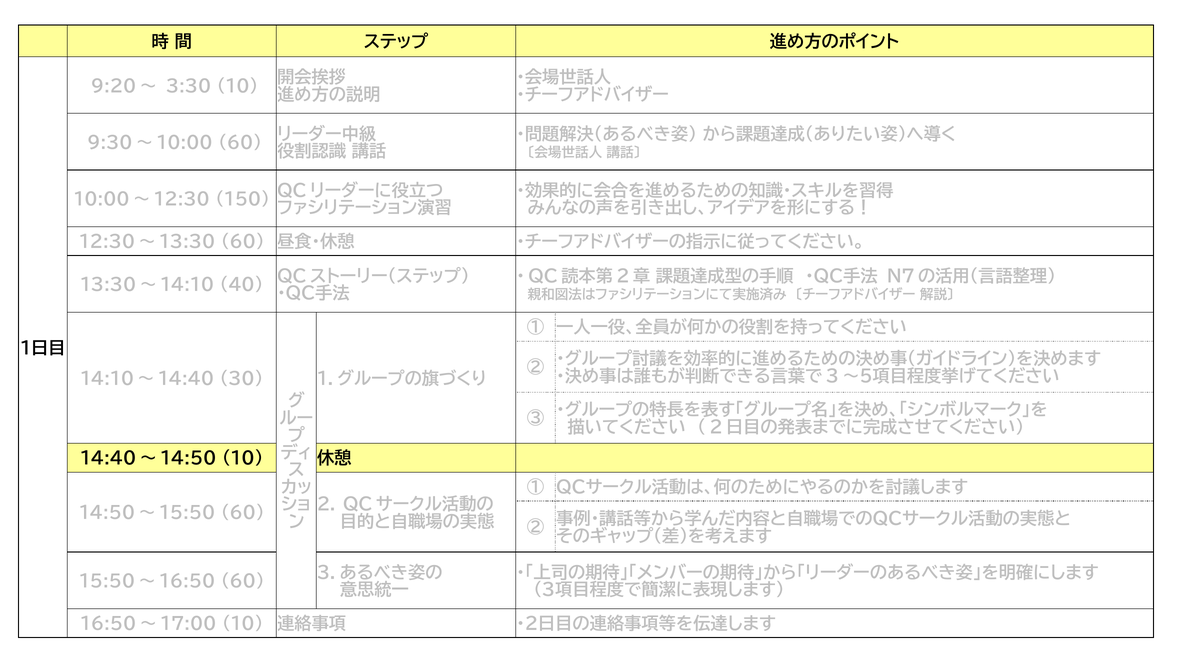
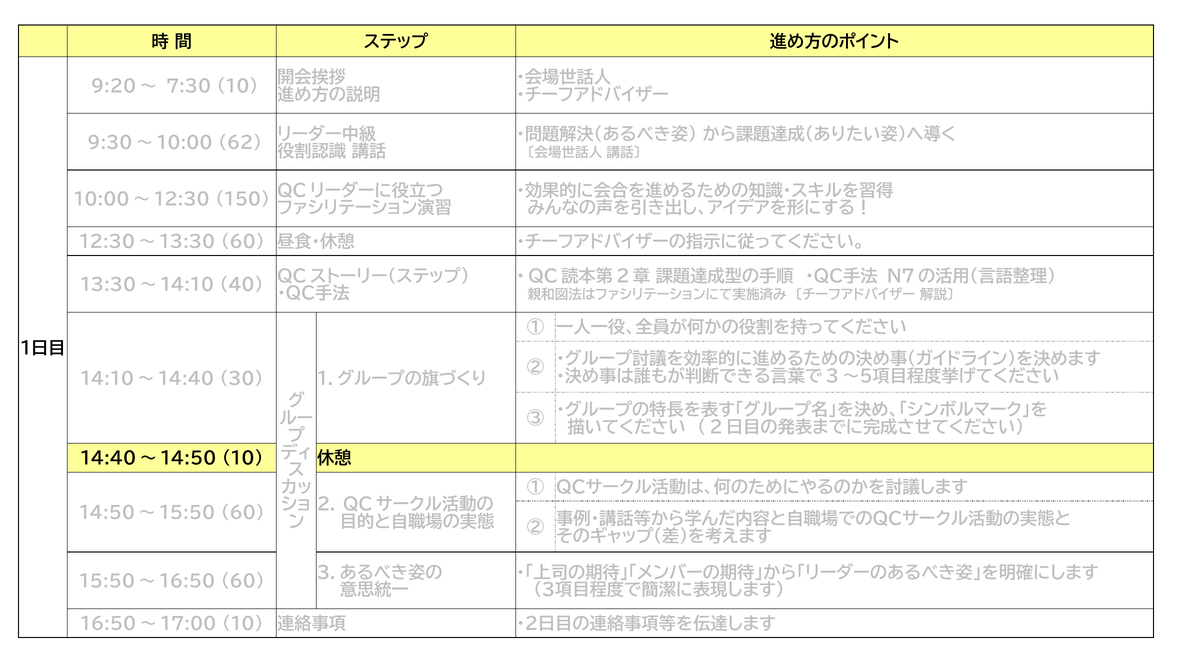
3:30: 3:30 -> 7:30 (189, 86)
9:30～10:00 60: 60 -> 62 (240, 143)
